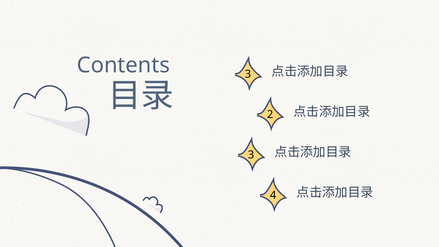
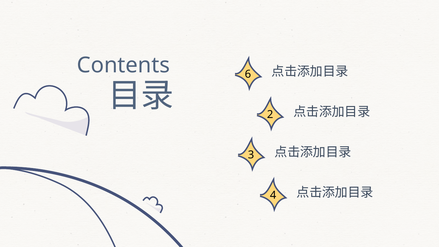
Contents 3: 3 -> 6 (248, 74)
